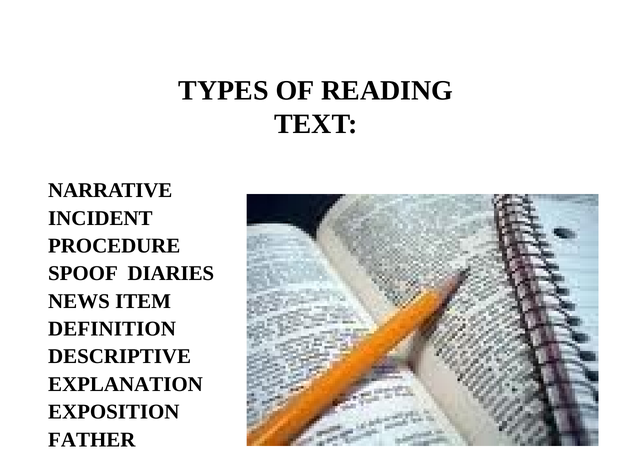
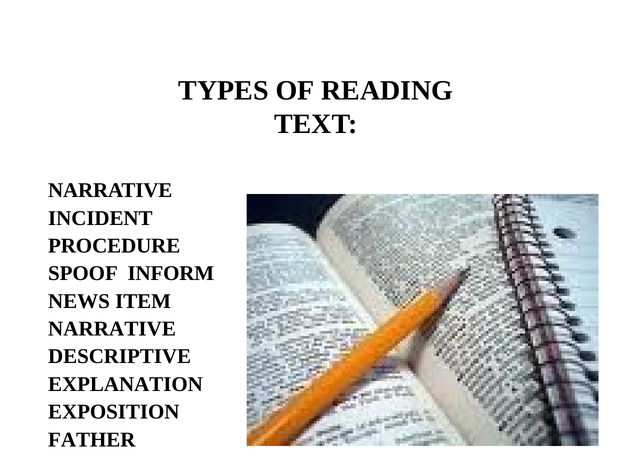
DIARIES: DIARIES -> INFORM (171, 274)
DEFINITION: DEFINITION -> NARRATIVE (112, 329)
